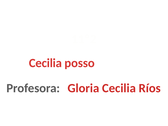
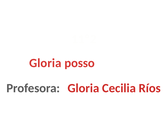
Cecilia: Cecilia -> Gloria (45, 63)
